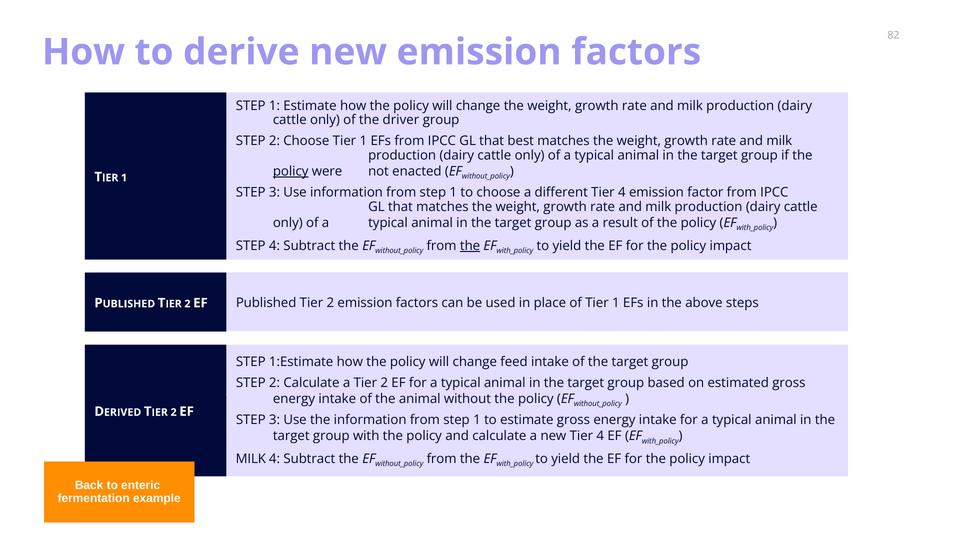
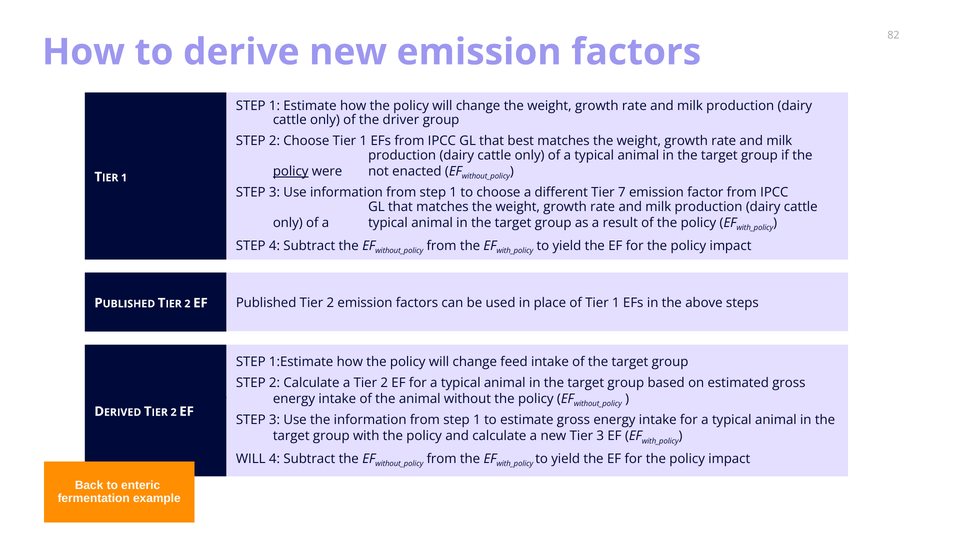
different Tier 4: 4 -> 7 (622, 193)
the underline: present -> none (470, 246)
new Tier 4: 4 -> 3 (600, 436)
MILK: MILK -> WILL (251, 459)
